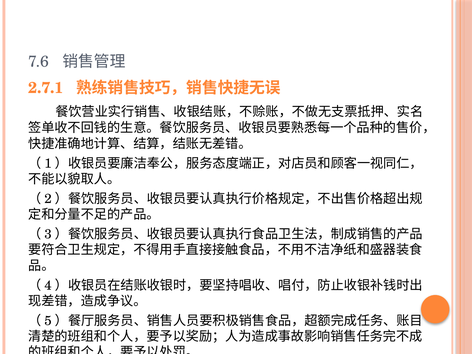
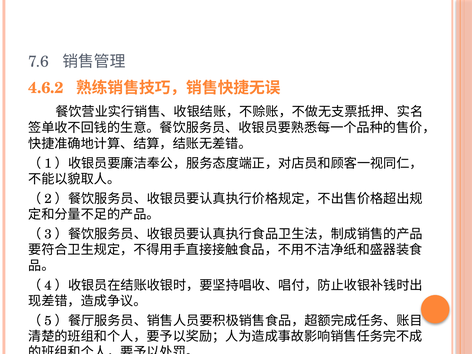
2.7.1: 2.7.1 -> 4.6.2 (46, 88)
